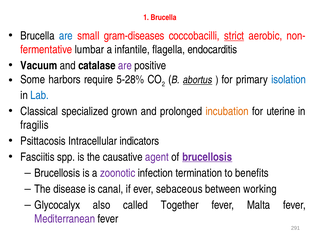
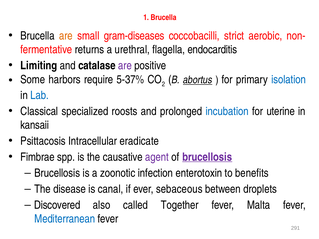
are colour: blue -> orange (66, 36)
strict underline: present -> none (234, 36)
lumbar: lumbar -> returns (90, 50)
infantile: infantile -> urethral (132, 50)
Vacuum: Vacuum -> Limiting (39, 66)
5-28%: 5-28% -> 5-37% (130, 80)
grown: grown -> roosts (125, 111)
incubation colour: orange -> blue (227, 111)
fragilis: fragilis -> kansaii (35, 125)
indicators: indicators -> eradicate (139, 141)
Fasciitis: Fasciitis -> Fimbrae (38, 157)
zoonotic colour: purple -> black (118, 173)
termination: termination -> enterotoxin (199, 173)
working: working -> droplets (260, 189)
Glycocalyx: Glycocalyx -> Discovered (57, 205)
Mediterranean colour: purple -> blue (65, 219)
